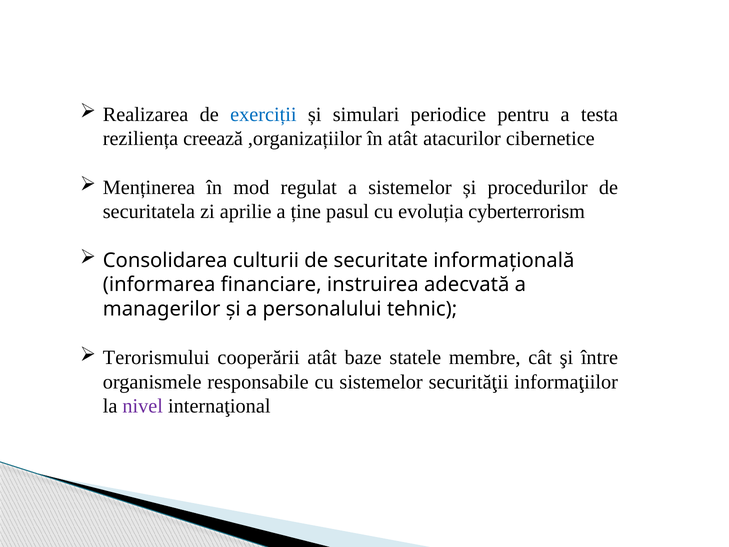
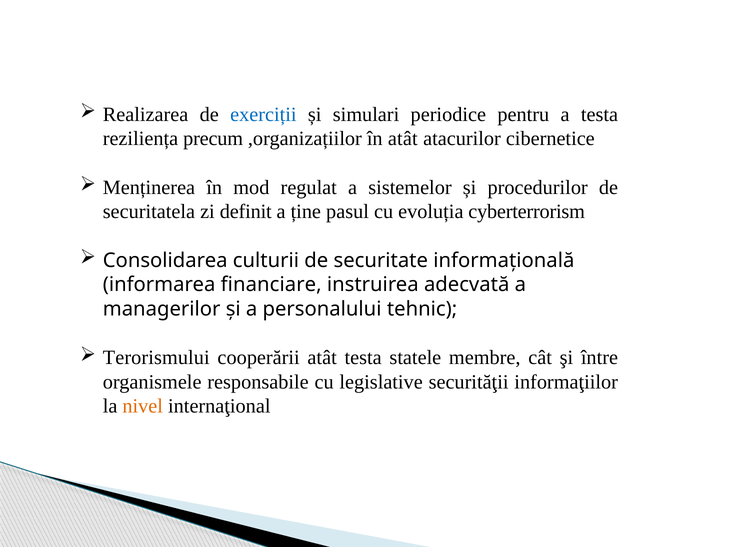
creează: creează -> precum (213, 139)
aprilie: aprilie -> definit (246, 212)
atât baze: baze -> testa (363, 357)
cu sistemelor: sistemelor -> legislative (381, 382)
nivel colour: purple -> orange (143, 406)
